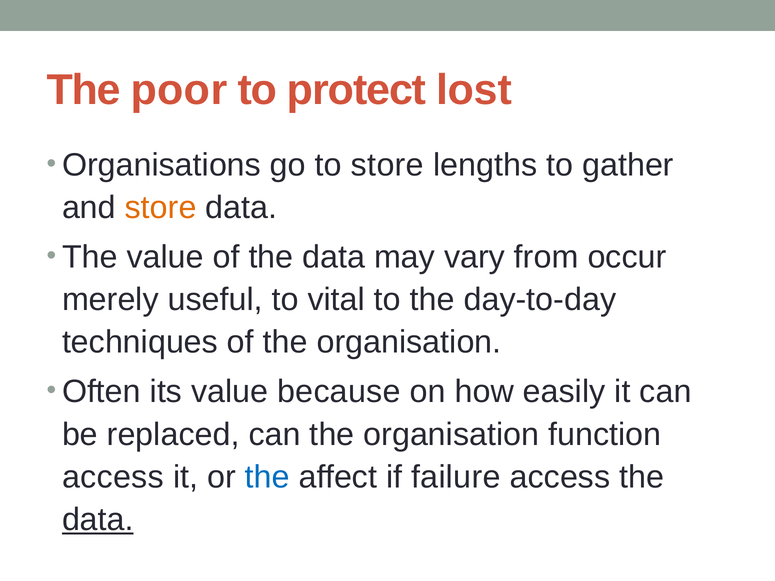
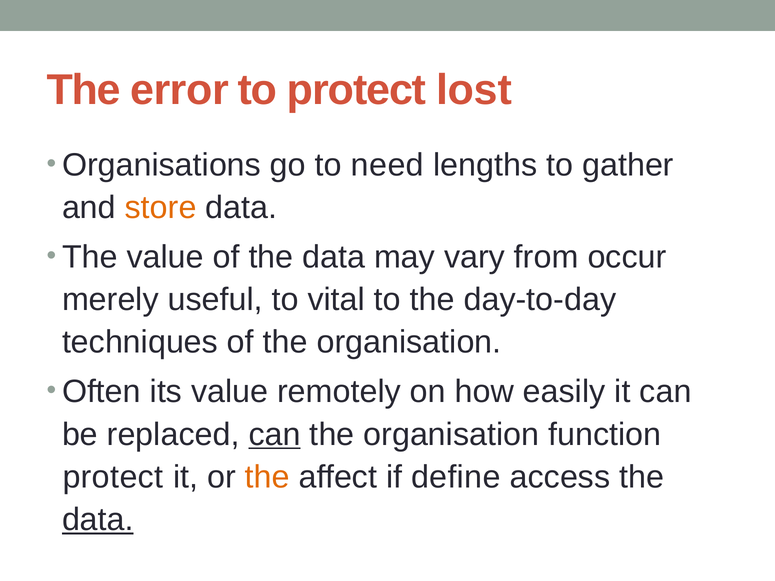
poor: poor -> error (179, 90)
to store: store -> need (387, 165)
because: because -> remotely (339, 392)
can underline: none -> present (275, 435)
access: access -> protect (113, 477)
the colour: blue -> orange (267, 477)
failure: failure -> define (456, 477)
